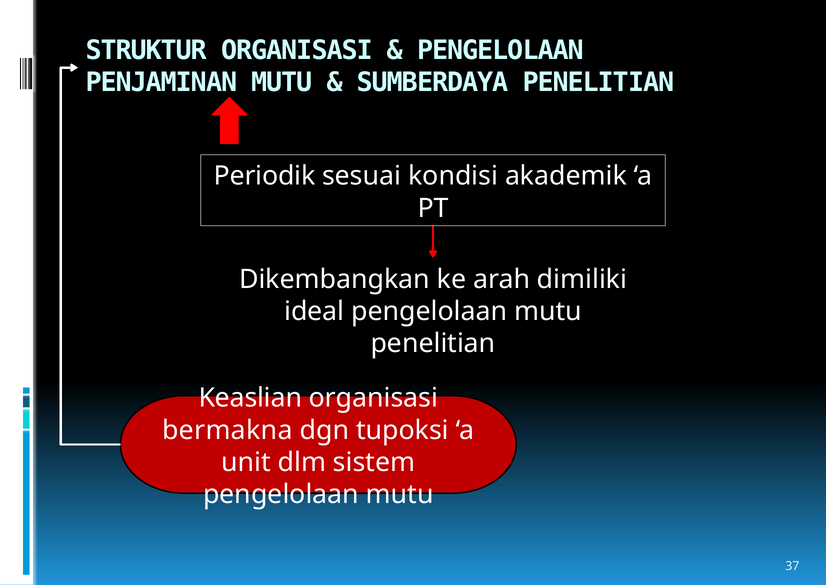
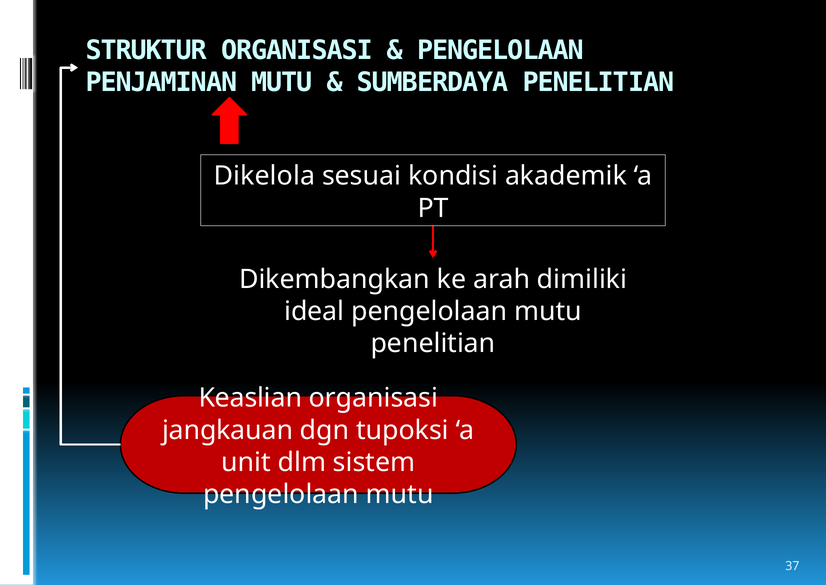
Periodik: Periodik -> Dikelola (264, 176)
bermakna: bermakna -> jangkauan (228, 430)
